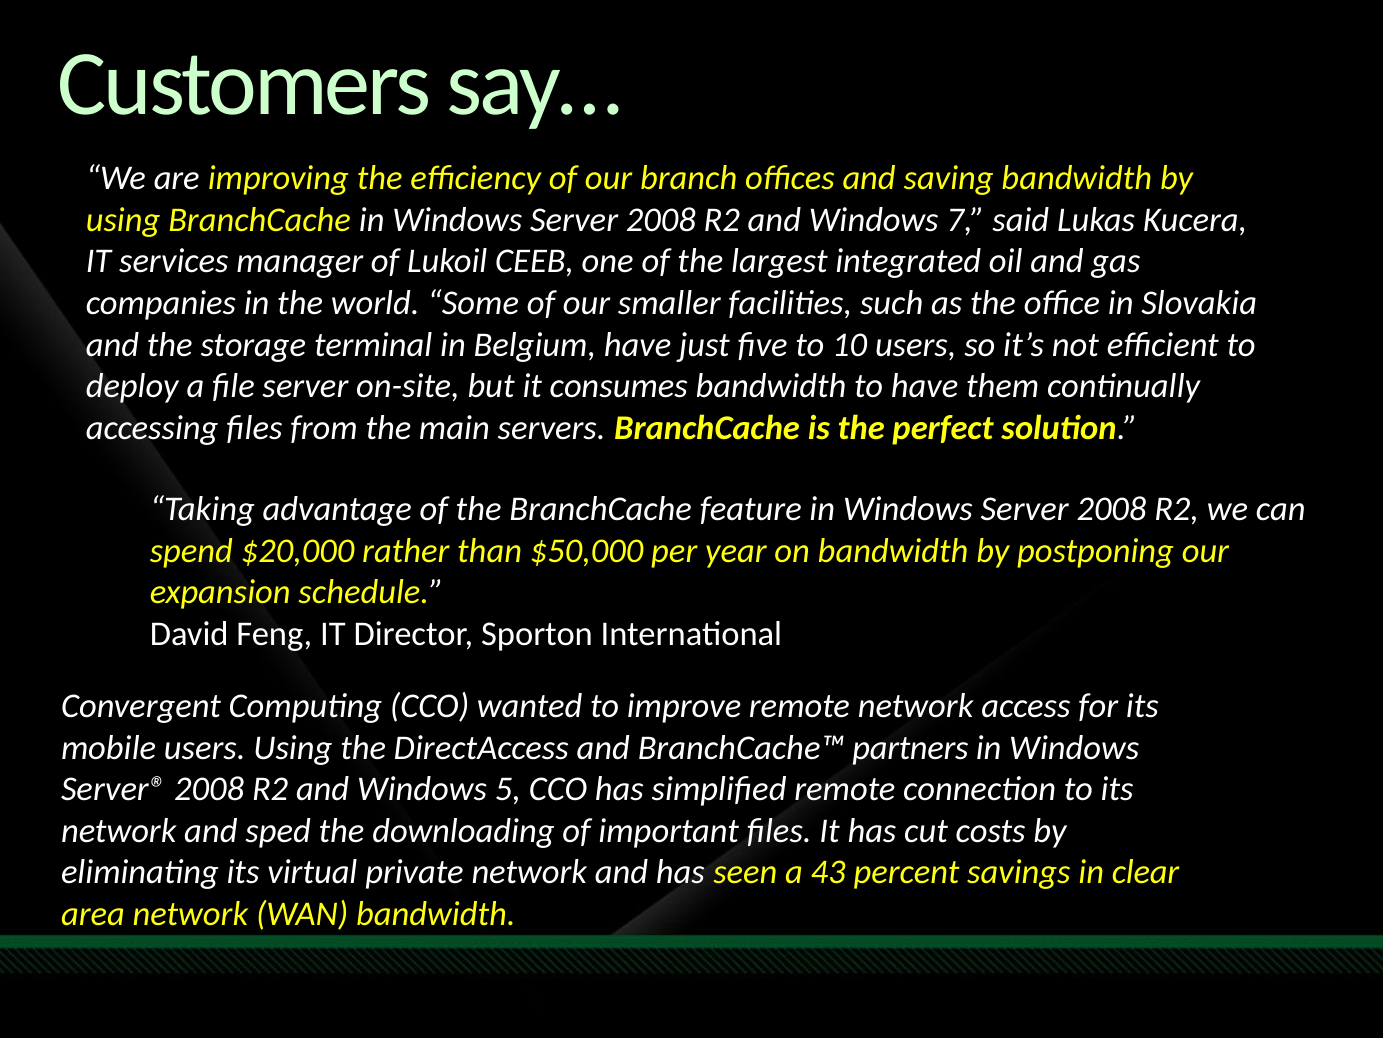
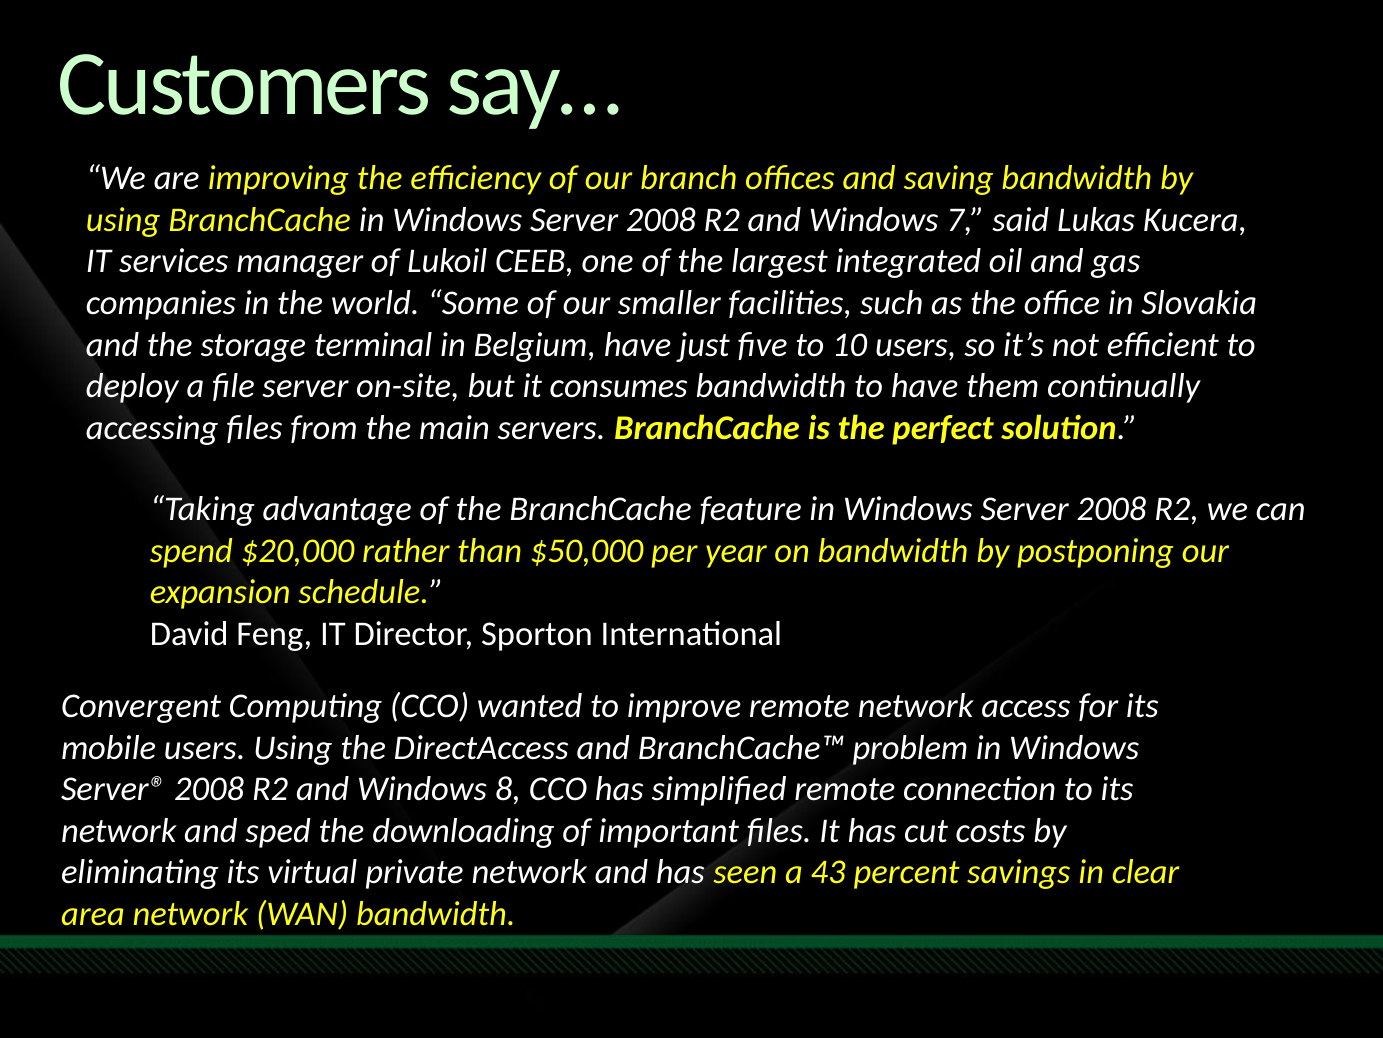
partners: partners -> problem (910, 747)
5: 5 -> 8 (508, 789)
